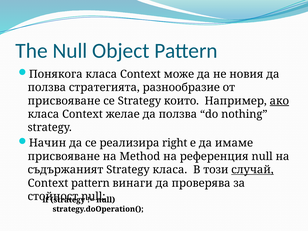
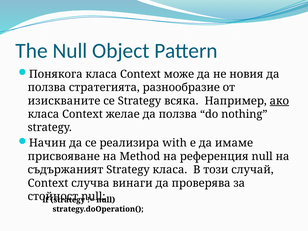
присвояване: присвояване -> изискваните (64, 101)
които: които -> всяка (181, 101)
right: right -> with (175, 143)
случай underline: present -> none (252, 170)
Context pattern: pattern -> случва (90, 183)
